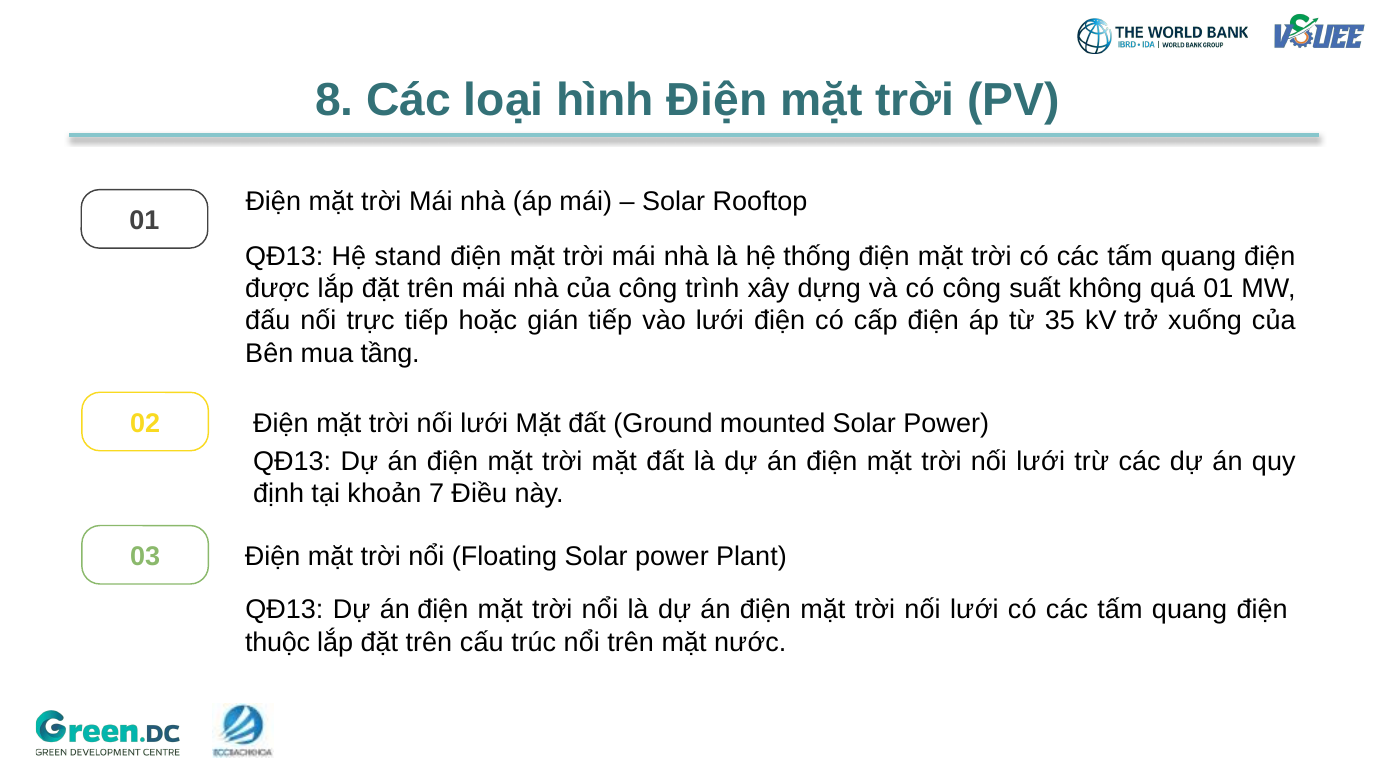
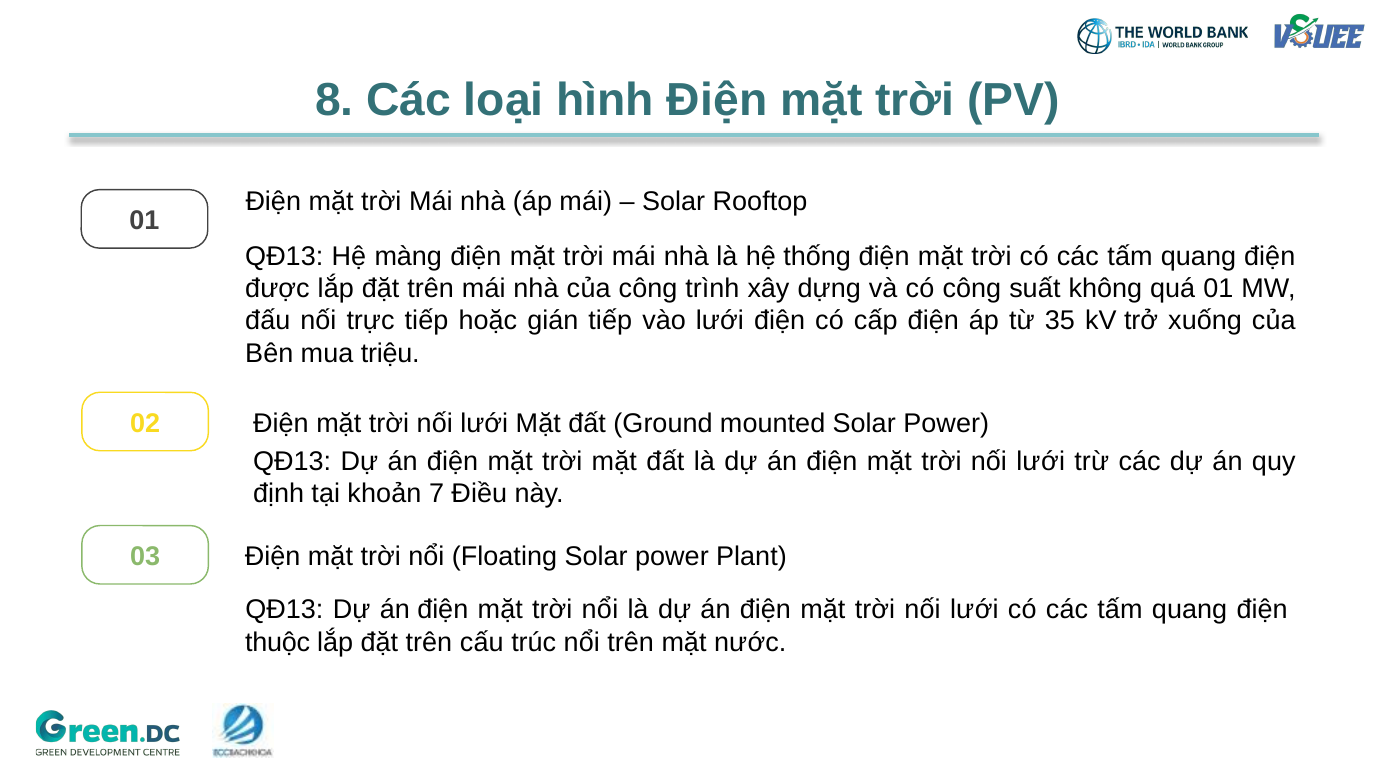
stand: stand -> màng (408, 256)
tầng: tầng -> triệu (390, 353)
